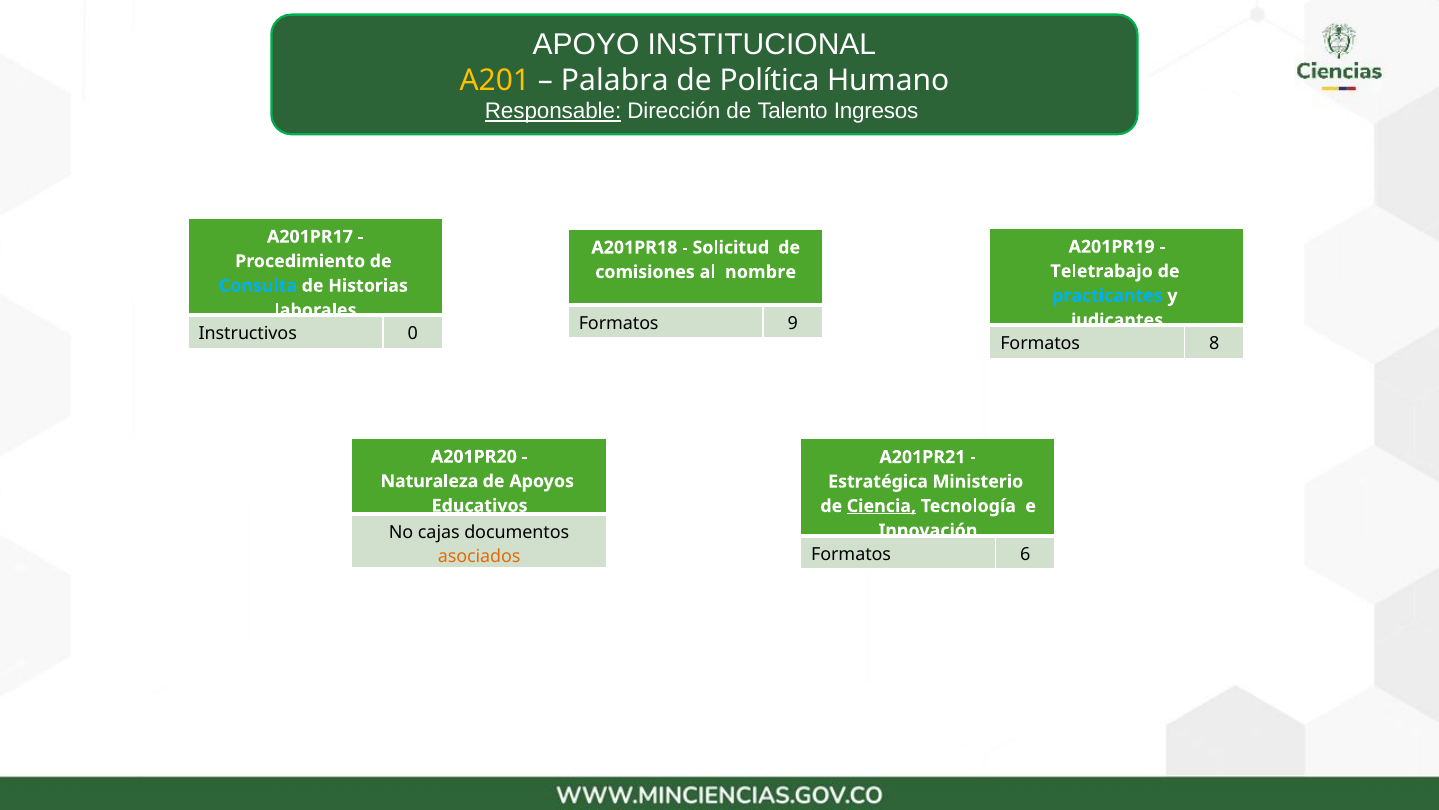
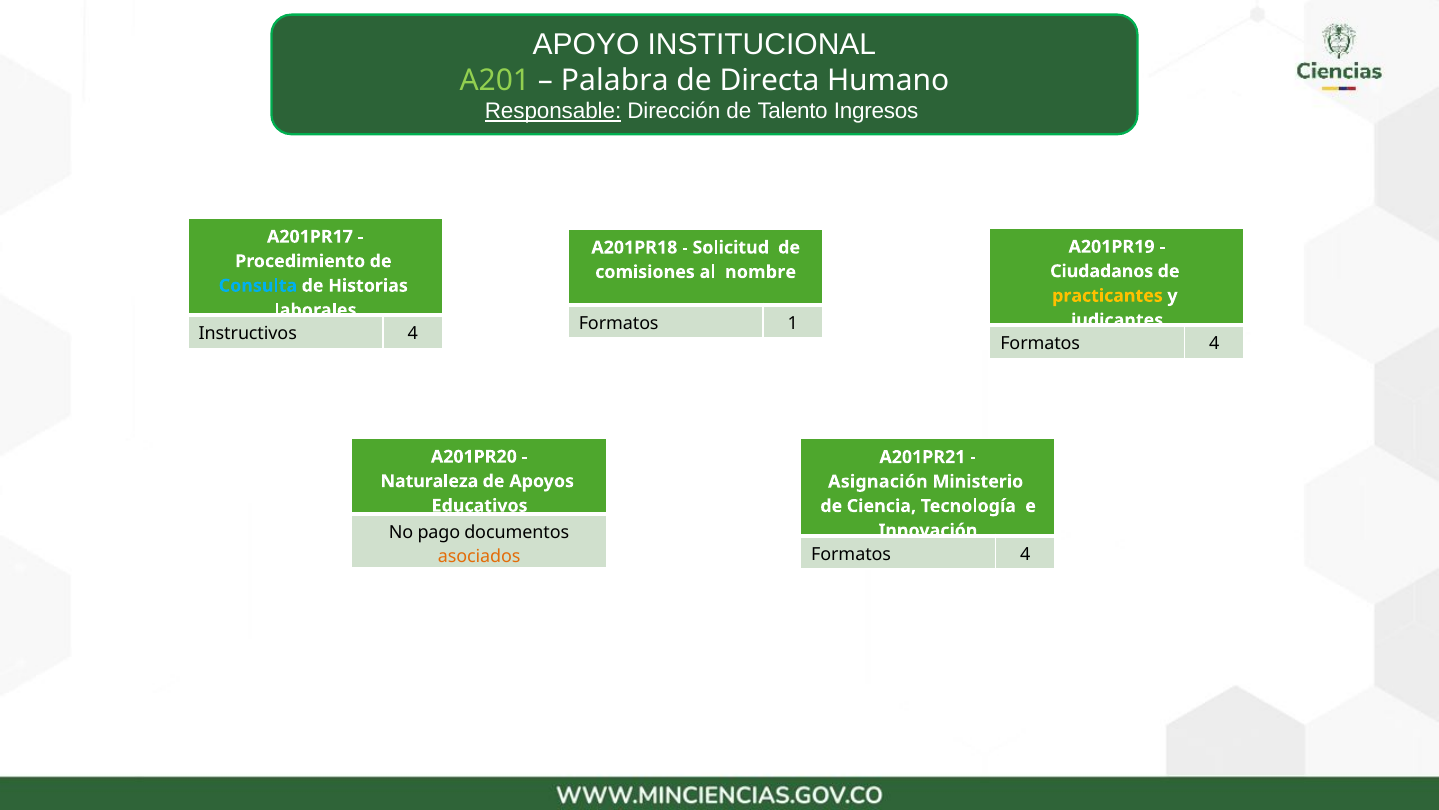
A201 colour: yellow -> light green (495, 81)
Política: Política -> Directa (770, 81)
Teletrabajo: Teletrabajo -> Ciudadanos (1102, 271)
practicantes colour: light blue -> yellow (1107, 296)
9: 9 -> 1 (793, 323)
Instructivos 0: 0 -> 4 (413, 334)
8: 8 -> 4 (1214, 344)
Estratégica: Estratégica -> Asignación (878, 481)
Ciencia underline: present -> none (881, 506)
cajas: cajas -> pago (439, 532)
6: 6 -> 4 (1025, 554)
